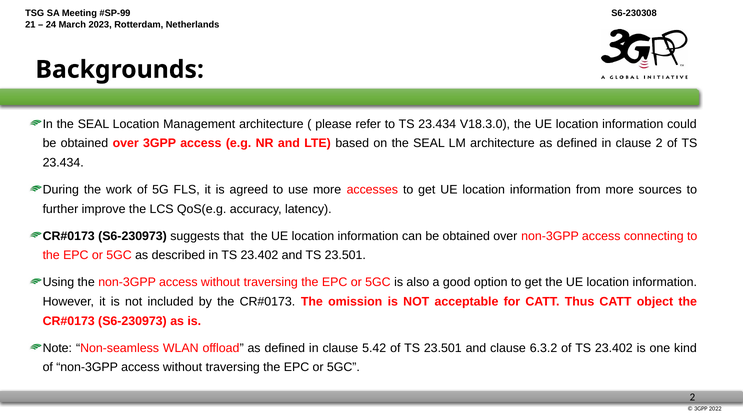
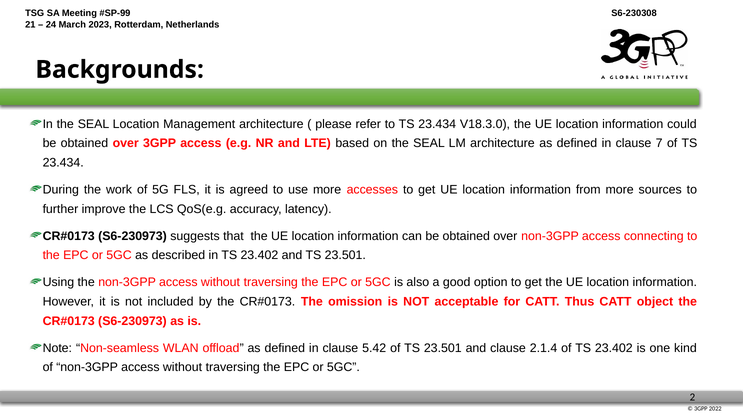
clause 2: 2 -> 7 (659, 143)
6.3.2: 6.3.2 -> 2.1.4 (544, 348)
